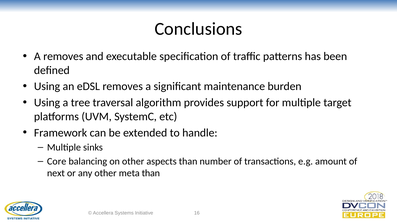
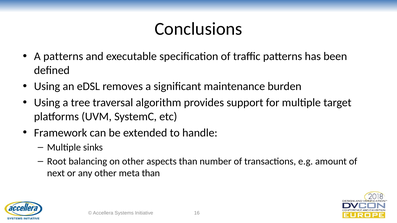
A removes: removes -> patterns (63, 56)
Core: Core -> Root (57, 162)
